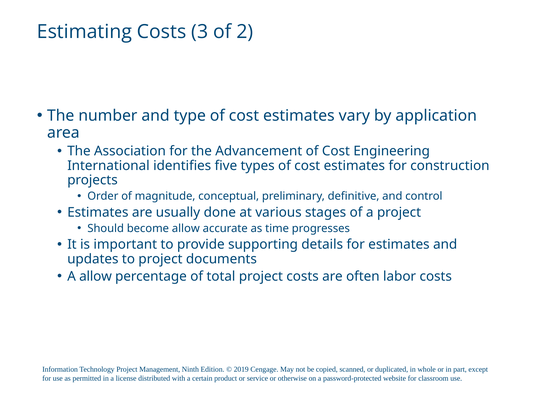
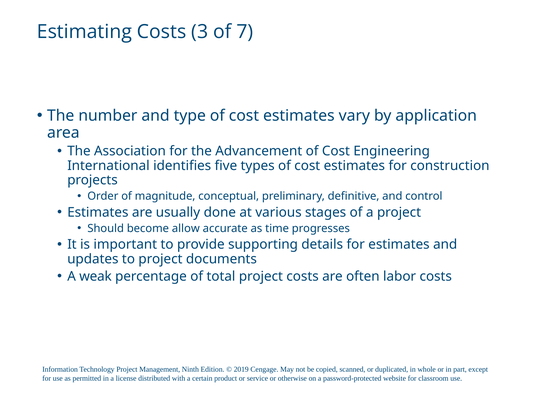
2: 2 -> 7 (245, 32)
A allow: allow -> weak (95, 277)
